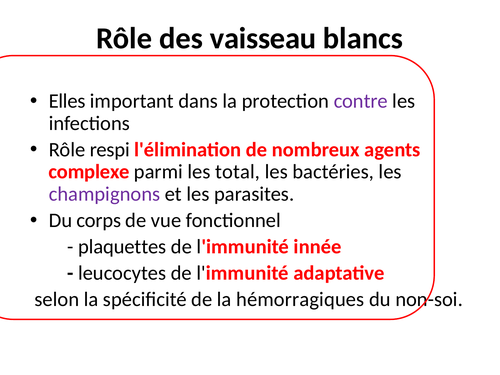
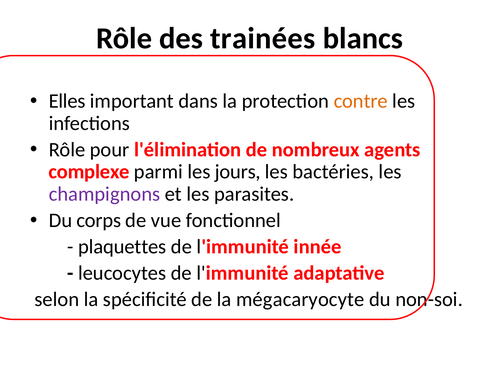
vaisseau: vaisseau -> trainées (263, 38)
contre colour: purple -> orange (361, 101)
respi: respi -> pour (110, 150)
total: total -> jours (238, 172)
hémorragiques: hémorragiques -> mégacaryocyte (300, 300)
